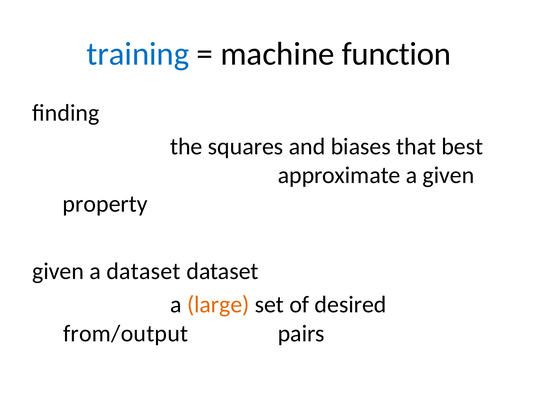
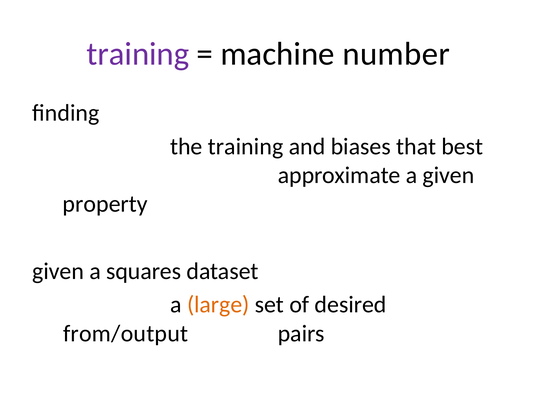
training colour: blue -> purple (138, 54)
function: function -> number (396, 54)
the squares: squares -> training (246, 146)
a dataset: dataset -> squares (144, 271)
